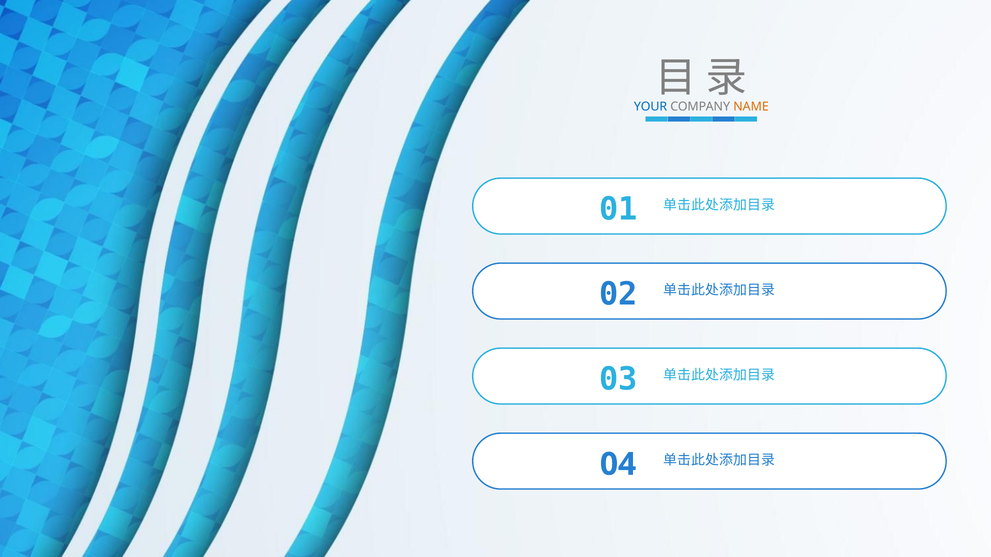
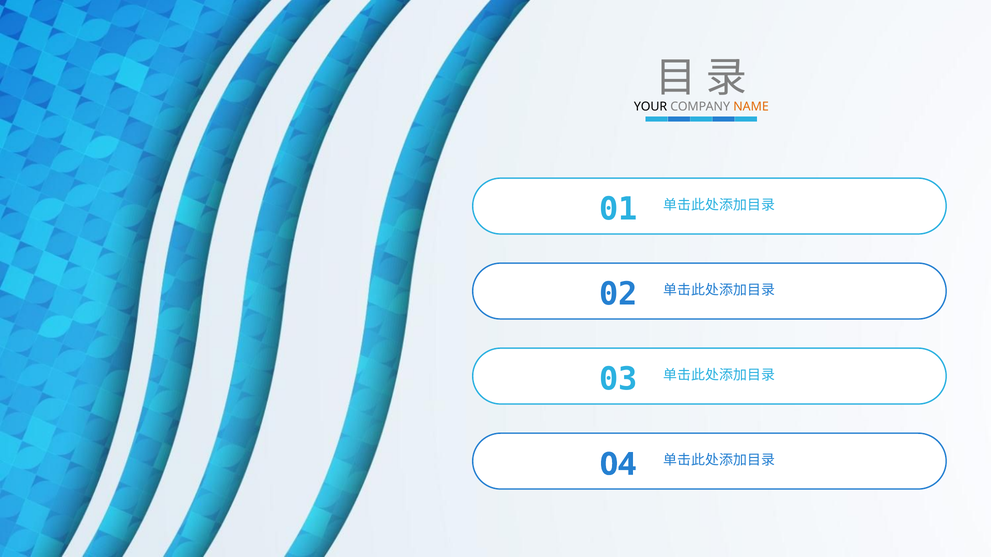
YOUR colour: blue -> black (651, 107)
